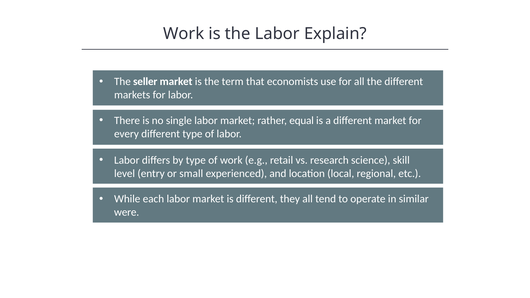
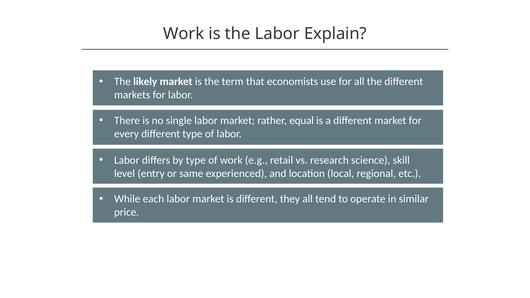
seller: seller -> likely (145, 82)
small: small -> same (191, 173)
were: were -> price (127, 212)
